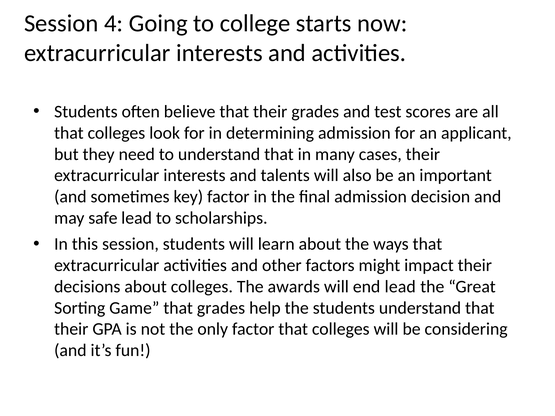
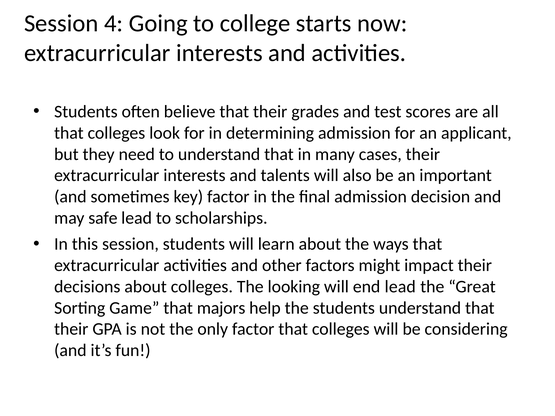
awards: awards -> looking (294, 287)
that grades: grades -> majors (221, 308)
